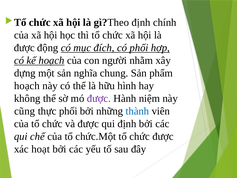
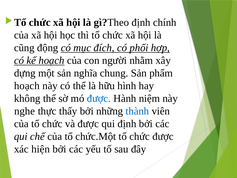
được: được -> cũng (24, 48)
được colour: purple -> blue (99, 98)
cũng: cũng -> nghe (25, 111)
thực phối: phối -> thấy (68, 111)
hoạt: hoạt -> hiện (41, 149)
